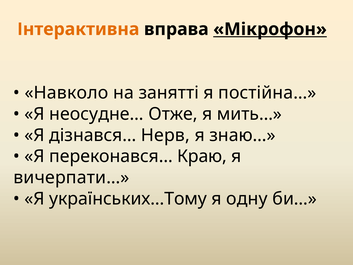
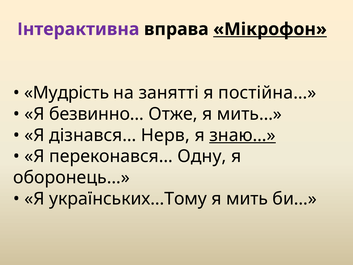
Інтерактивна colour: orange -> purple (78, 29)
Навколо: Навколо -> Мудрість (67, 93)
неосудне…: неосудне… -> безвинно… (97, 114)
знаю… underline: none -> present (243, 135)
Краю: Краю -> Одну (202, 156)
вичерпати…: вичерпати… -> оборонець… (71, 177)
одну: одну -> мить (247, 199)
